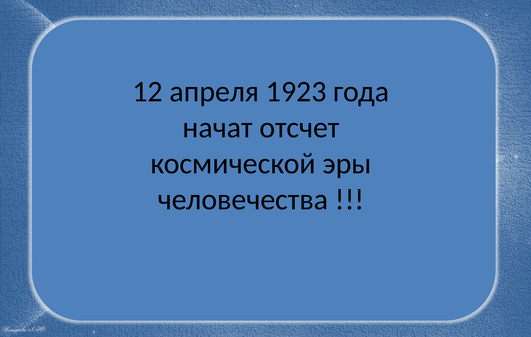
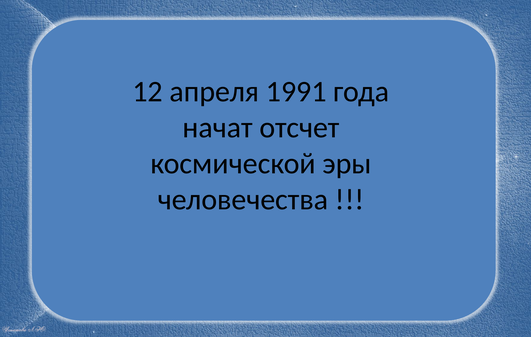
1923: 1923 -> 1991 (296, 92)
